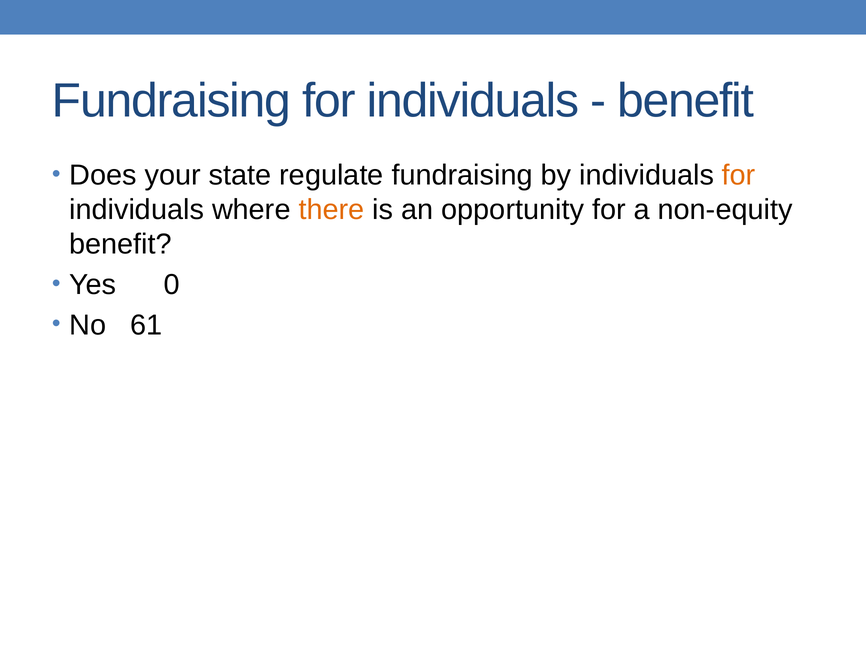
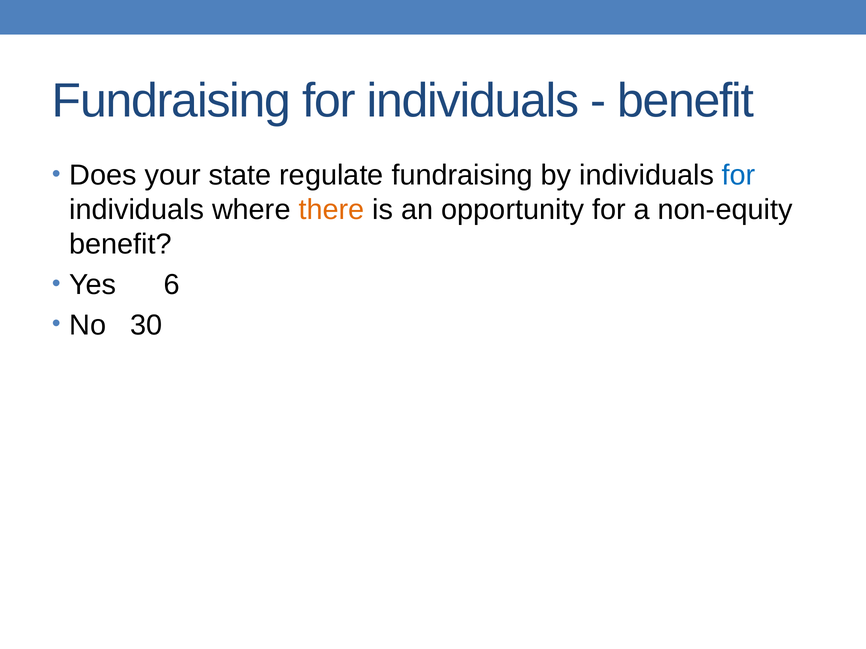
for colour: orange -> blue (739, 175)
0: 0 -> 6 (172, 285)
61: 61 -> 30 (146, 325)
